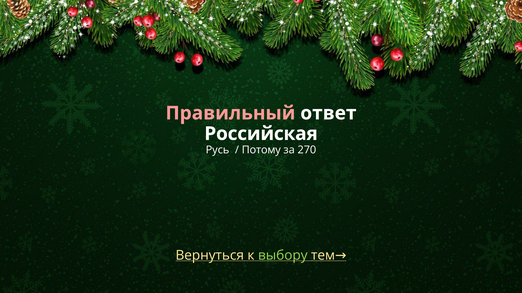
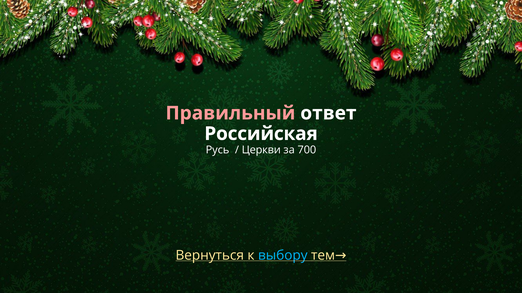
Потому: Потому -> Церкви (261, 150)
270: 270 -> 700 (307, 150)
выбору colour: light green -> light blue (283, 256)
